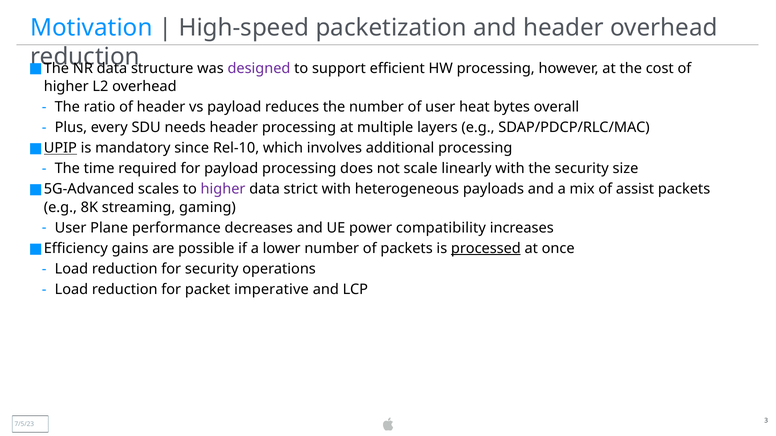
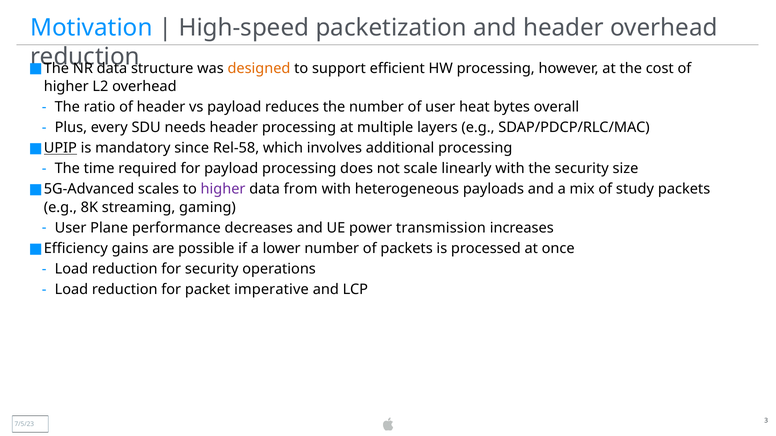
designed colour: purple -> orange (259, 68)
Rel-10: Rel-10 -> Rel-58 (236, 148)
strict: strict -> from (301, 189)
assist: assist -> study (635, 189)
compatibility: compatibility -> transmission (441, 228)
processed underline: present -> none (486, 249)
